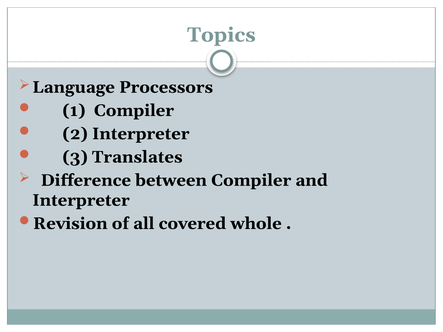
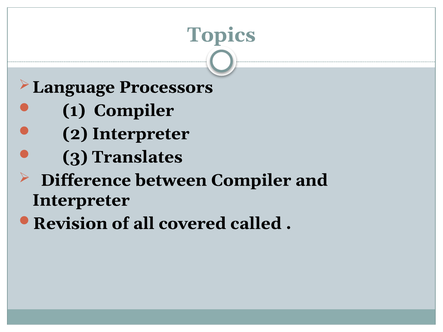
whole: whole -> called (256, 224)
